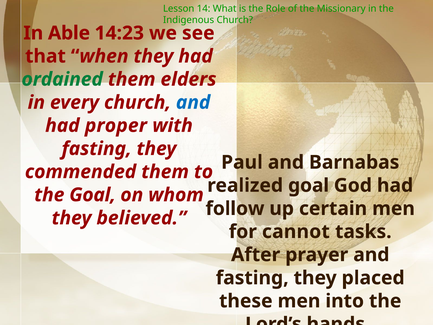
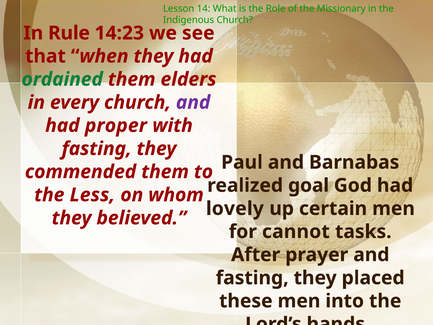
Able: Able -> Rule (69, 33)
and colour: blue -> purple (193, 102)
the Goal: Goal -> Less (92, 195)
follow: follow -> lovely (235, 208)
